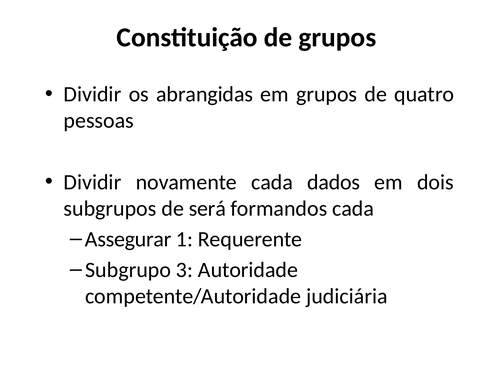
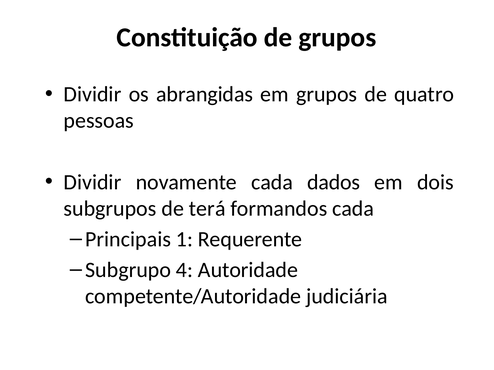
será: será -> terá (207, 209)
Assegurar: Assegurar -> Principais (128, 239)
3: 3 -> 4 (184, 270)
